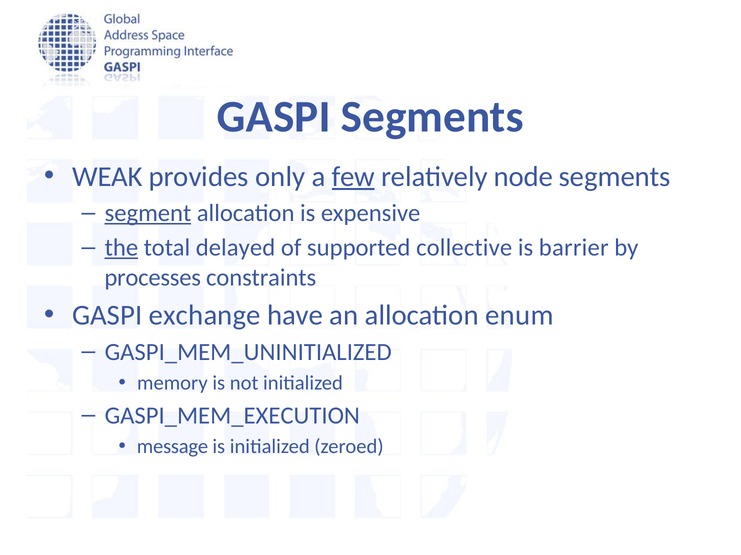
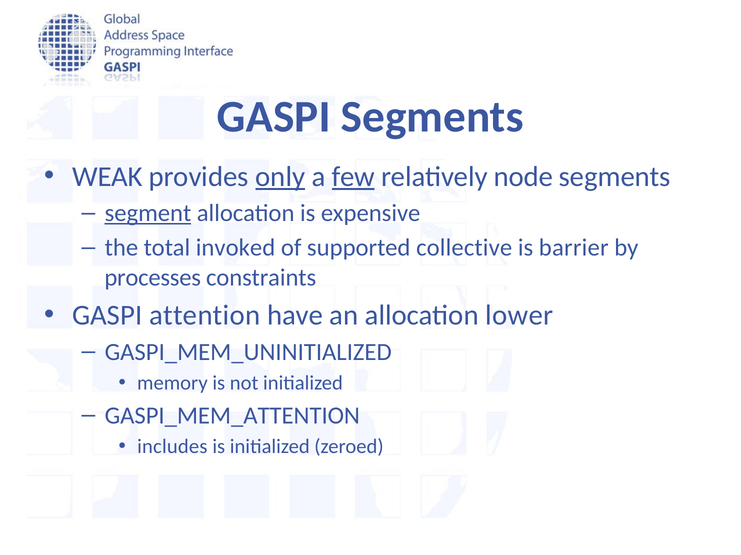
only underline: none -> present (280, 177)
the underline: present -> none (121, 248)
delayed: delayed -> invoked (236, 248)
exchange: exchange -> attention (205, 316)
enum: enum -> lower (519, 316)
GASPI_MEM_EXECUTION: GASPI_MEM_EXECUTION -> GASPI_MEM_ATTENTION (232, 416)
message: message -> includes (172, 447)
